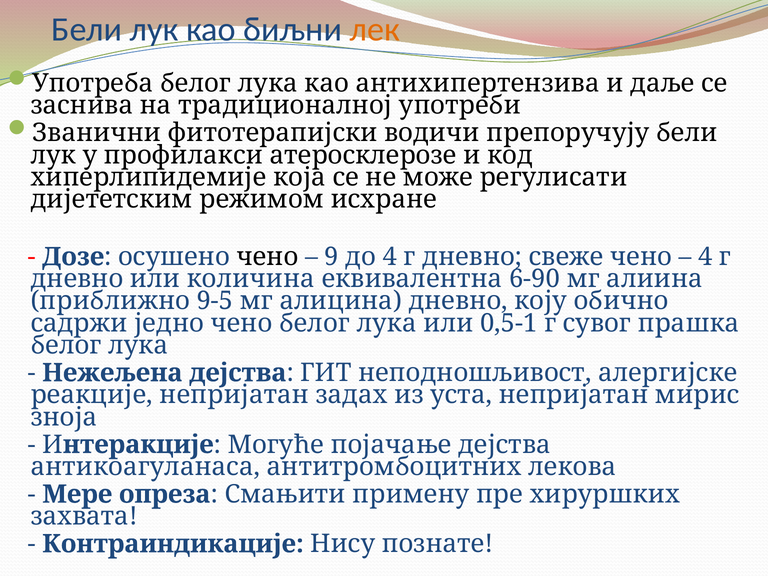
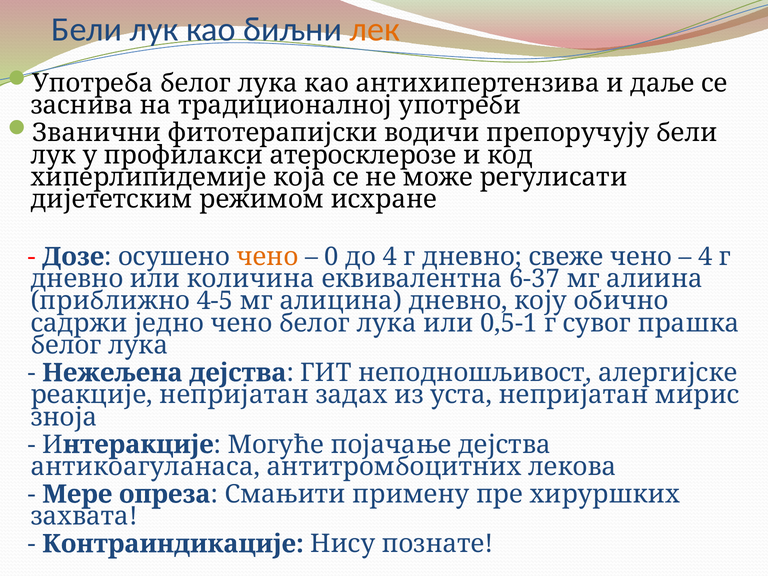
чено colour: black -> orange (267, 257)
9: 9 -> 0 (332, 257)
6-90: 6-90 -> 6-37 (534, 279)
9-5: 9-5 -> 4-5 (215, 301)
